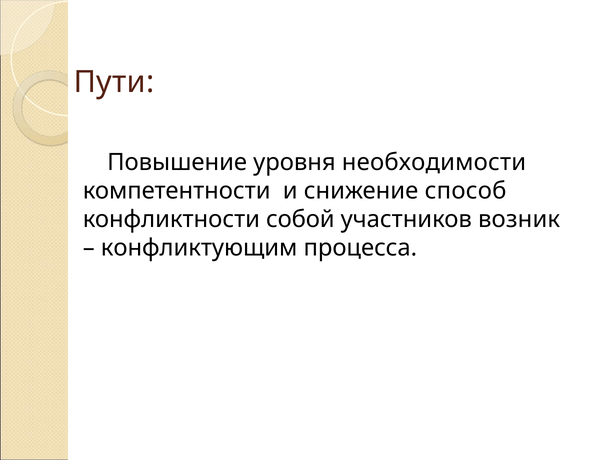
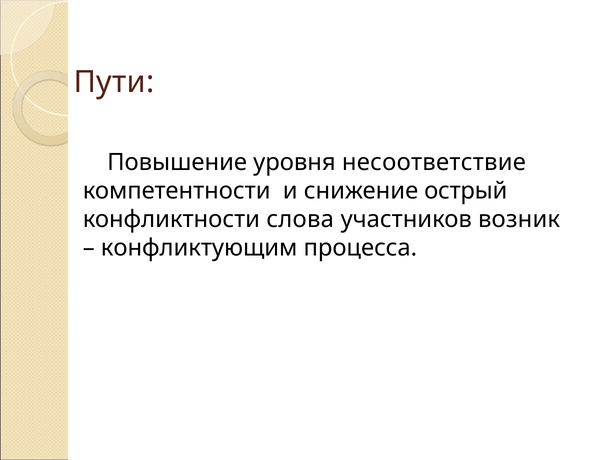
необходимости: необходимости -> несоответствие (434, 162)
способ: способ -> острый (466, 191)
собой: собой -> слова (300, 219)
